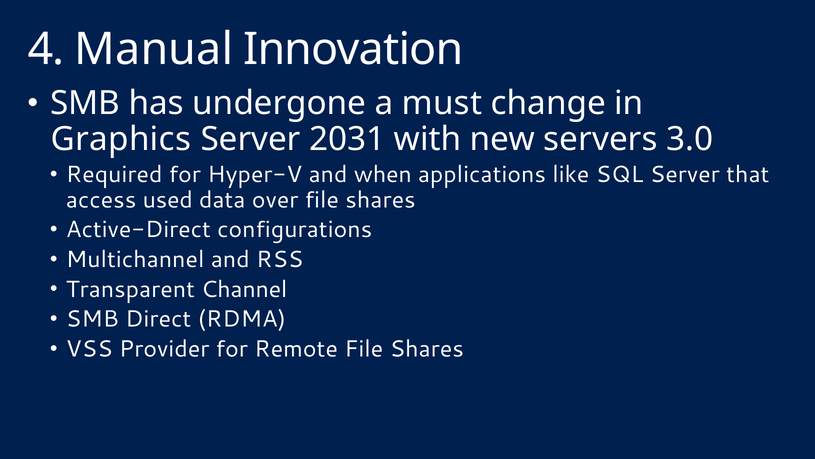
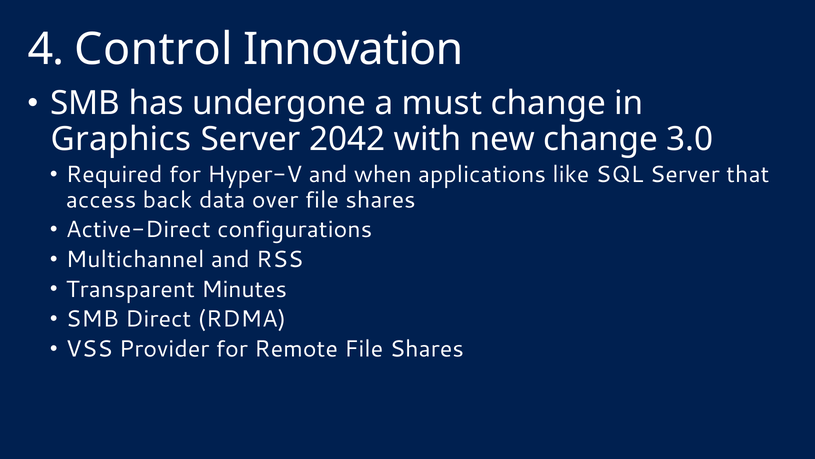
Manual: Manual -> Control (154, 49)
2031: 2031 -> 2042 (347, 139)
new servers: servers -> change (601, 139)
used: used -> back (167, 200)
Channel: Channel -> Minutes (244, 289)
